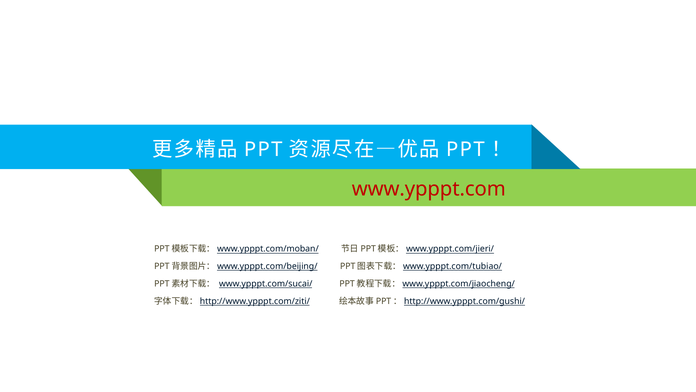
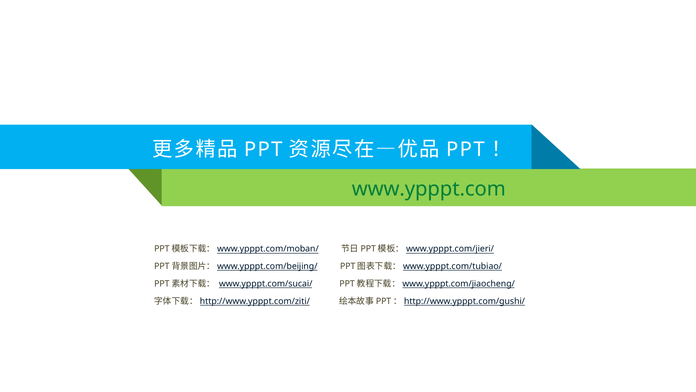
www.ypppt.com colour: red -> green (429, 189)
